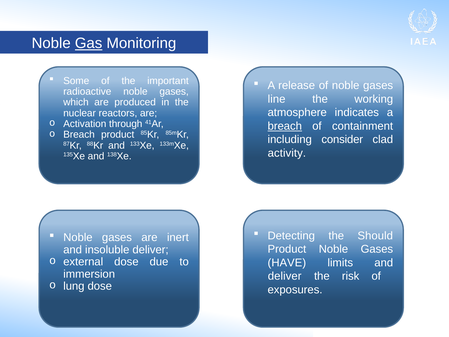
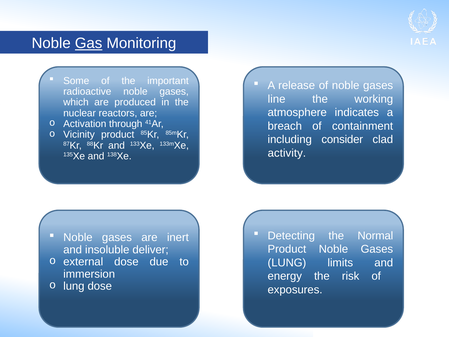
breach underline: present -> none (285, 126)
Breach: Breach -> Vicinity (79, 135)
Should: Should -> Normal (375, 236)
HAVE: HAVE -> LUNG (287, 263)
deliver: deliver -> energy (285, 276)
